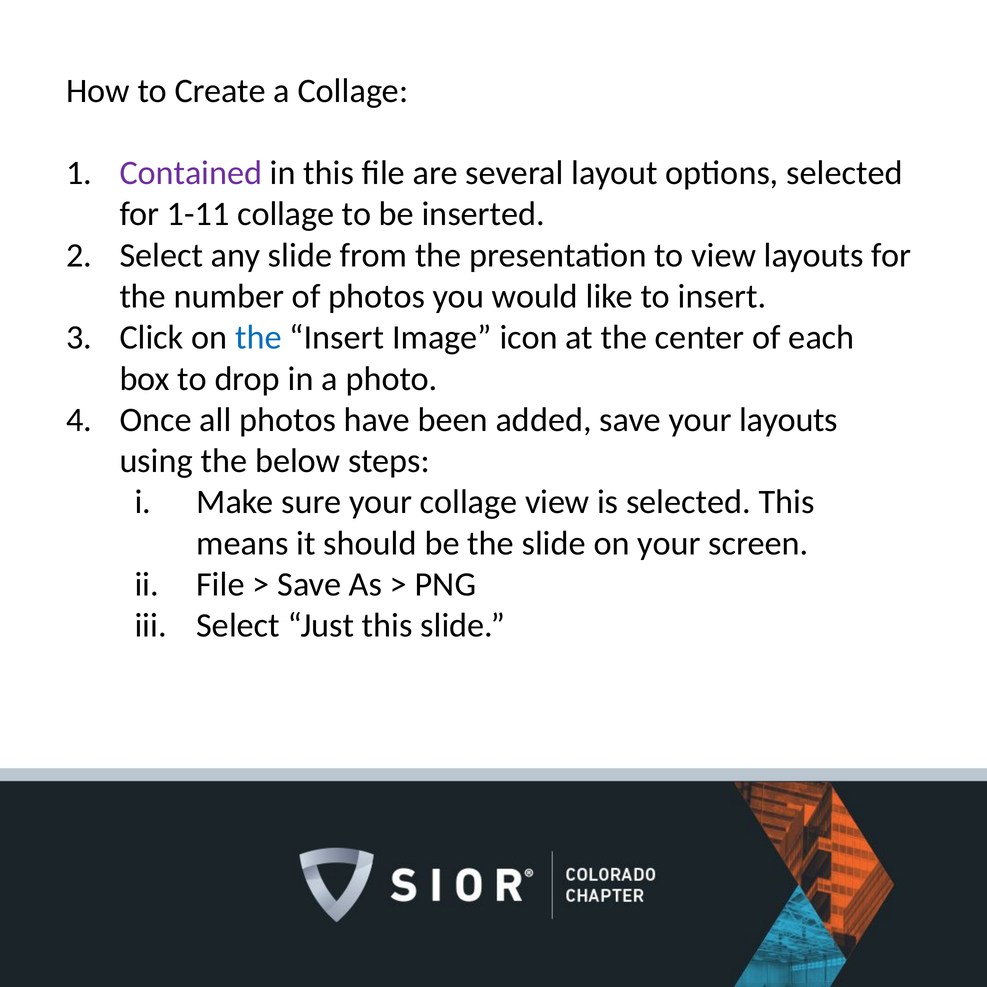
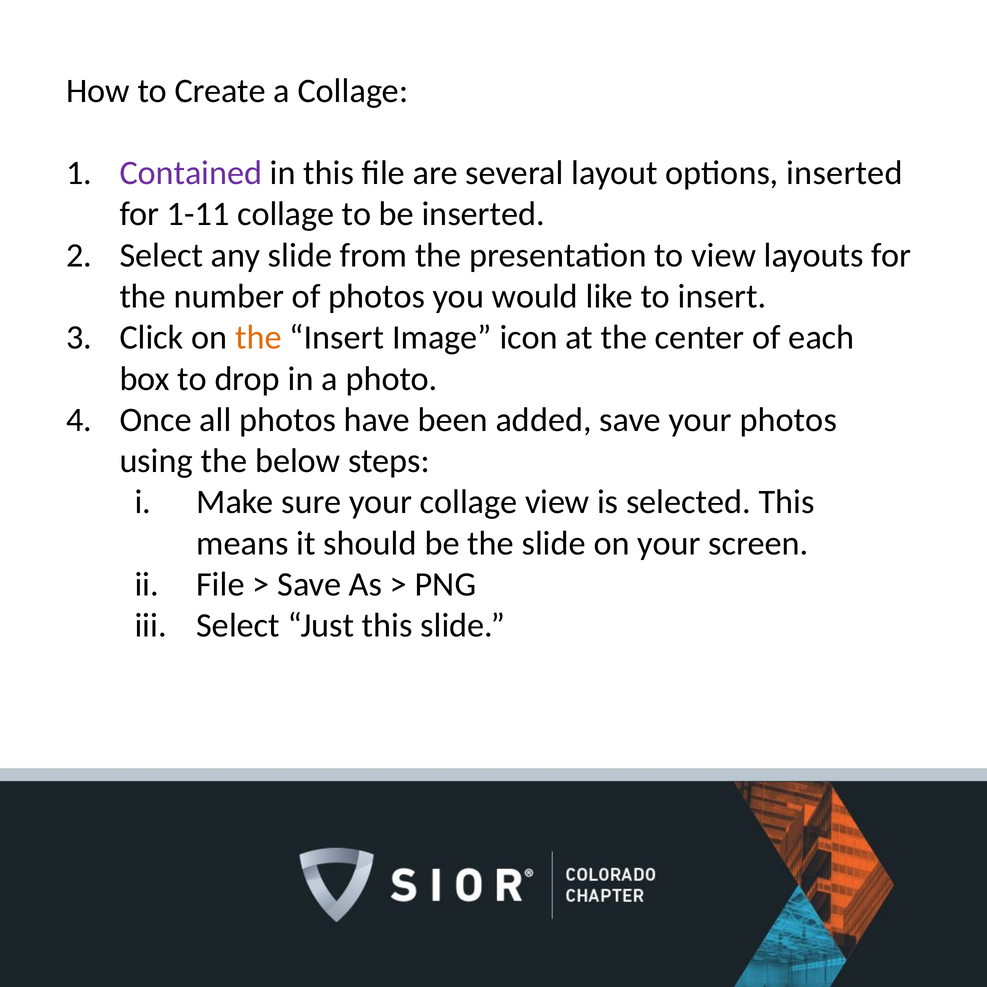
options selected: selected -> inserted (844, 173)
the colour: blue -> orange (258, 338)
your layouts: layouts -> photos (788, 420)
